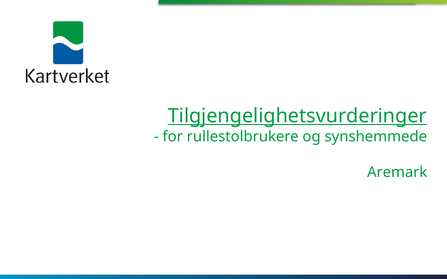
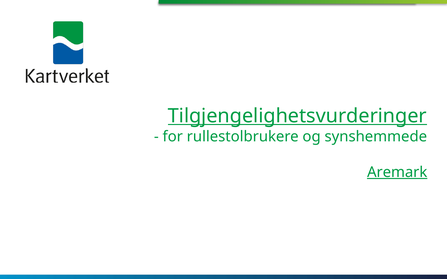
Aremark underline: none -> present (397, 172)
